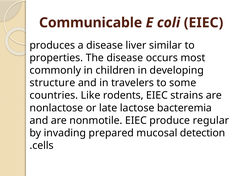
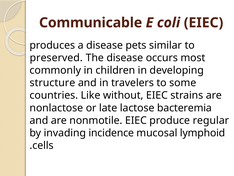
liver: liver -> pets (136, 45)
properties: properties -> preserved (56, 58)
rodents: rodents -> without (123, 95)
prepared: prepared -> incidence (111, 133)
detection: detection -> lymphoid (203, 133)
